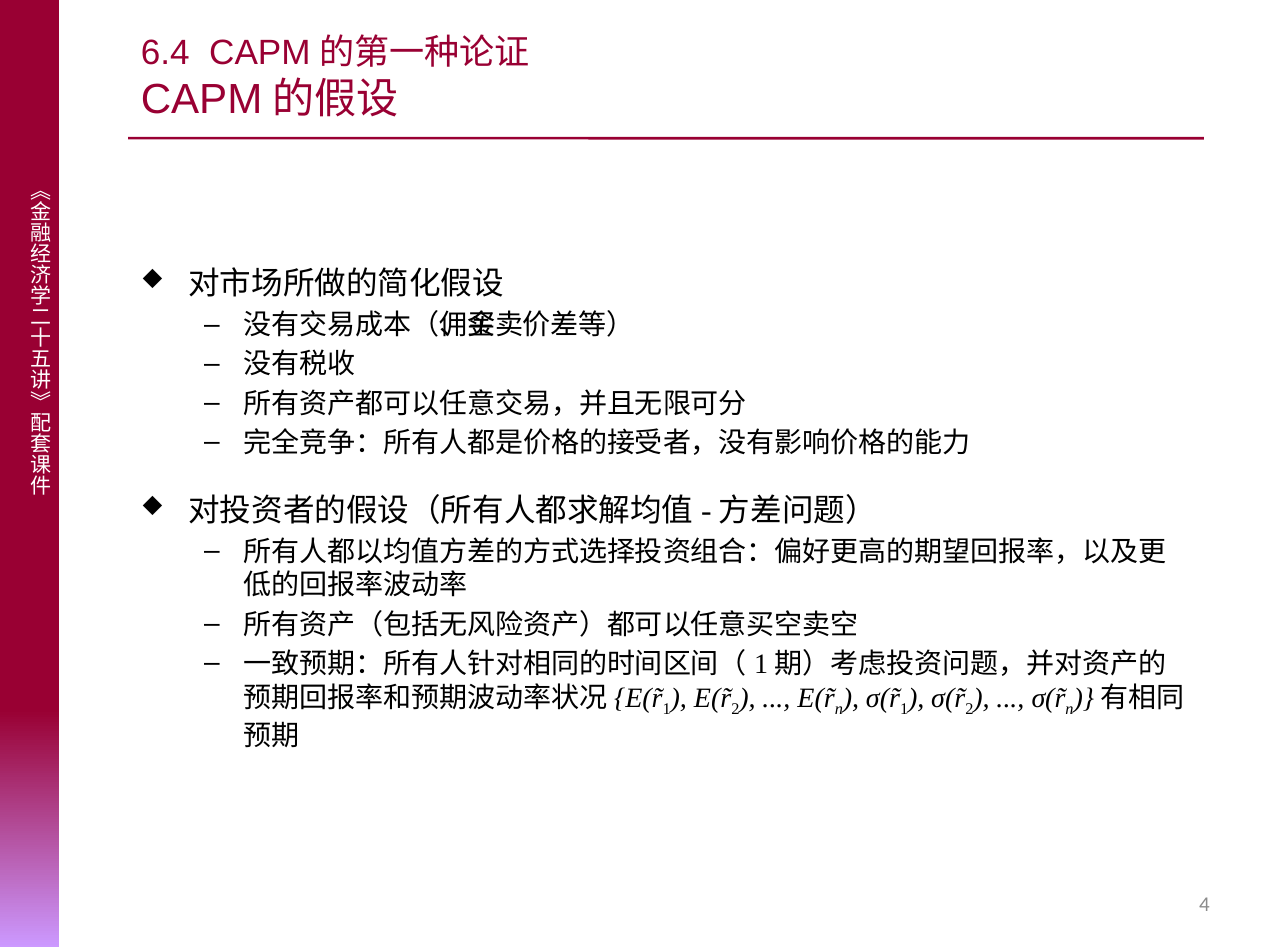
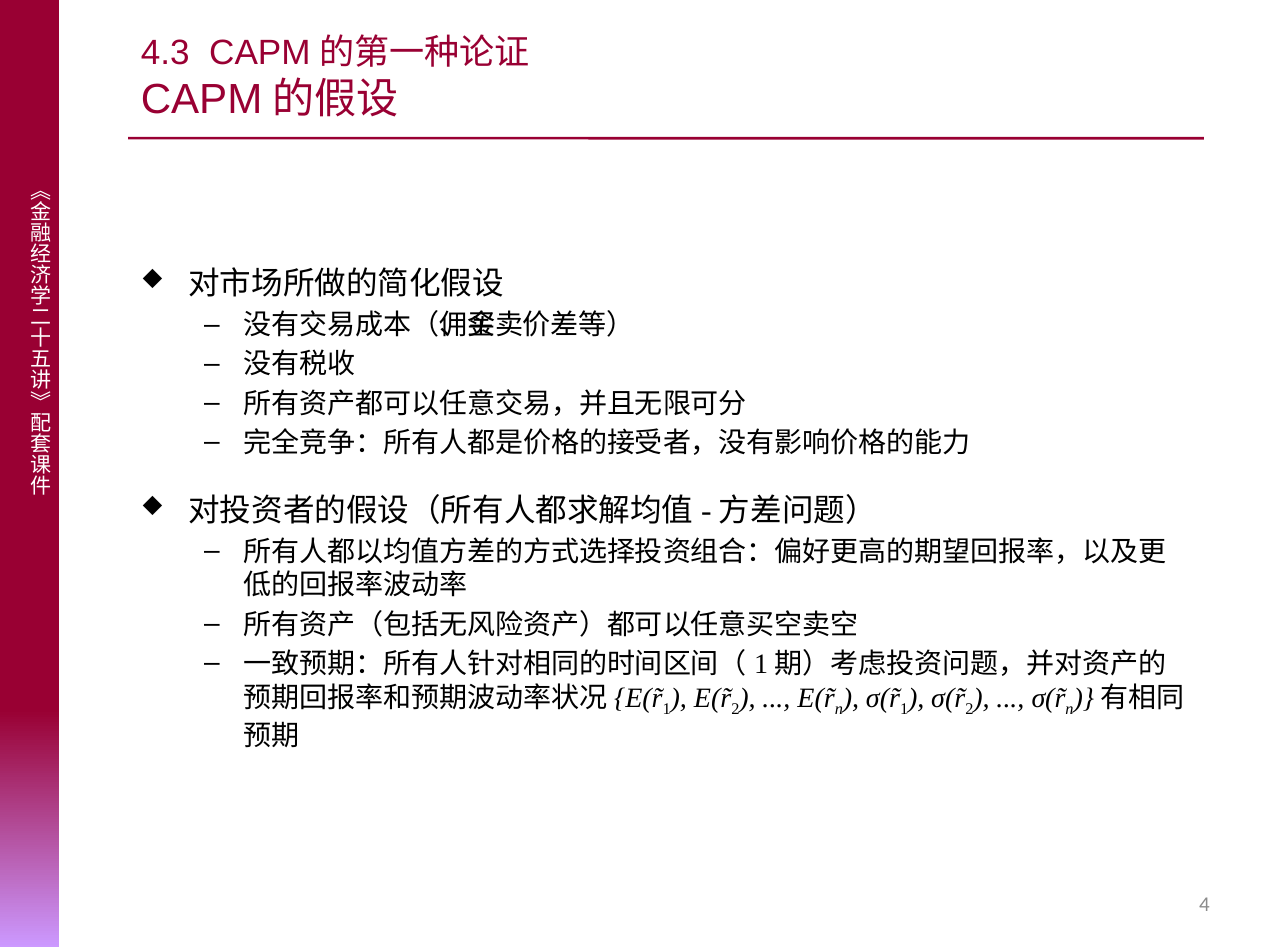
6.4: 6.4 -> 4.3 (165, 53)
